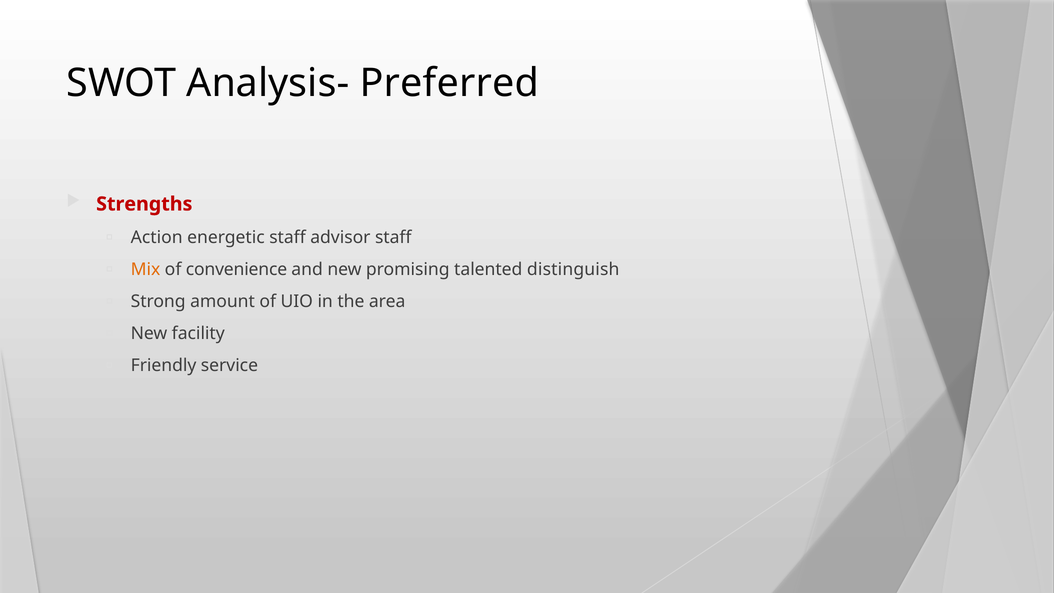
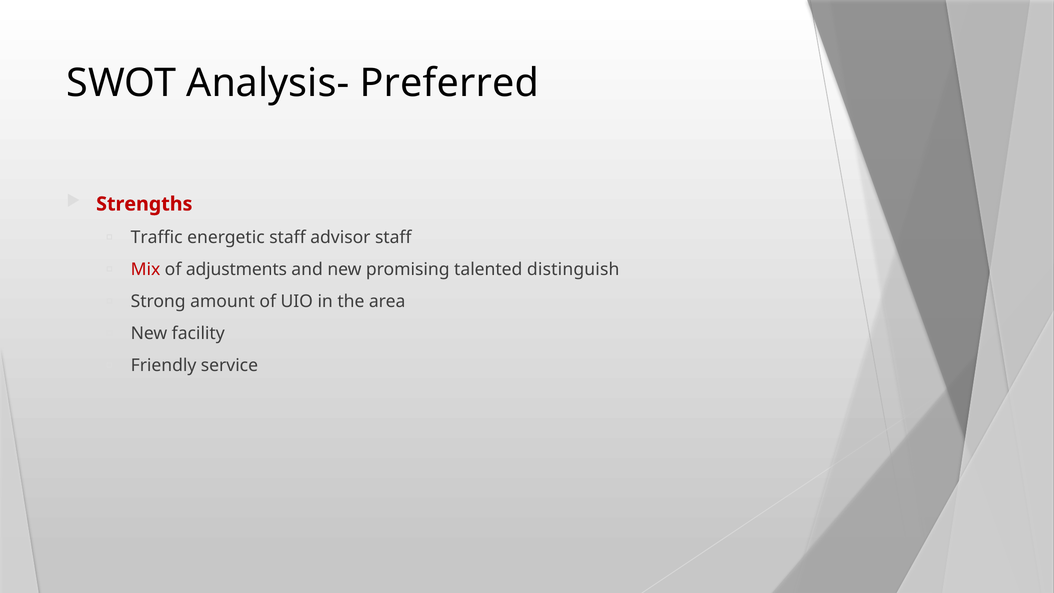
Action: Action -> Traffic (157, 237)
Mix colour: orange -> red (145, 269)
convenience: convenience -> adjustments (236, 269)
